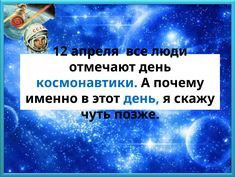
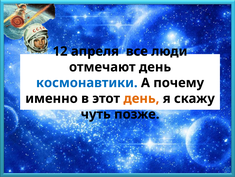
день colour: blue -> orange (141, 98)
